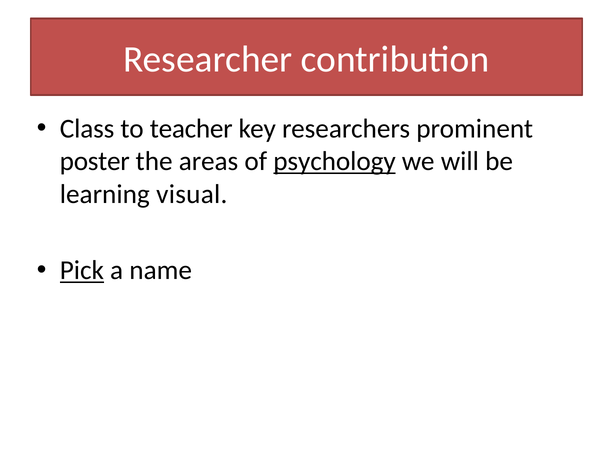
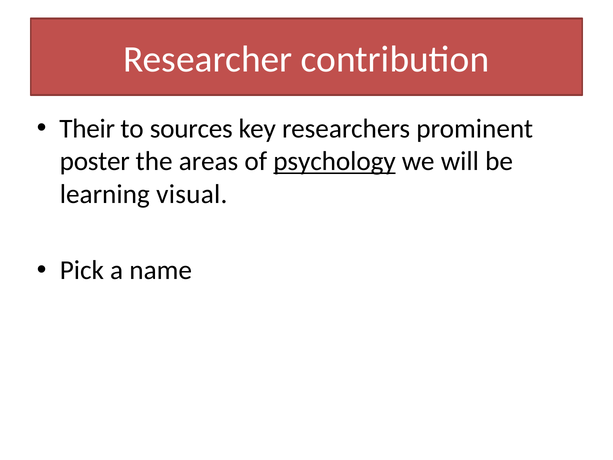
Class: Class -> Their (87, 129)
teacher: teacher -> sources (191, 129)
Pick underline: present -> none (82, 270)
